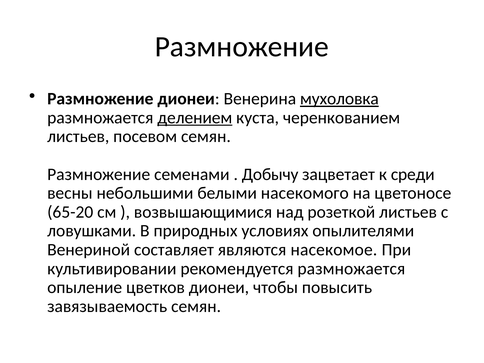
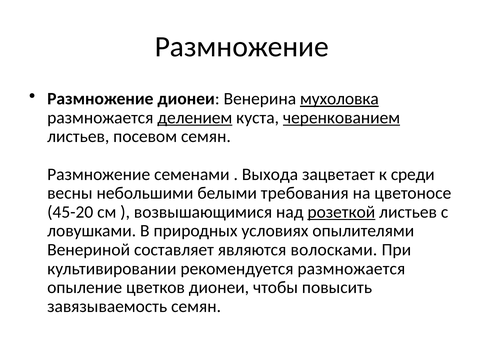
черенкованием underline: none -> present (342, 118)
Добычу: Добычу -> Выхода (270, 174)
насекомого: насекомого -> требования (305, 193)
65-20: 65-20 -> 45-20 (70, 212)
розеткой underline: none -> present (341, 212)
насекомое: насекомое -> волосками (334, 250)
